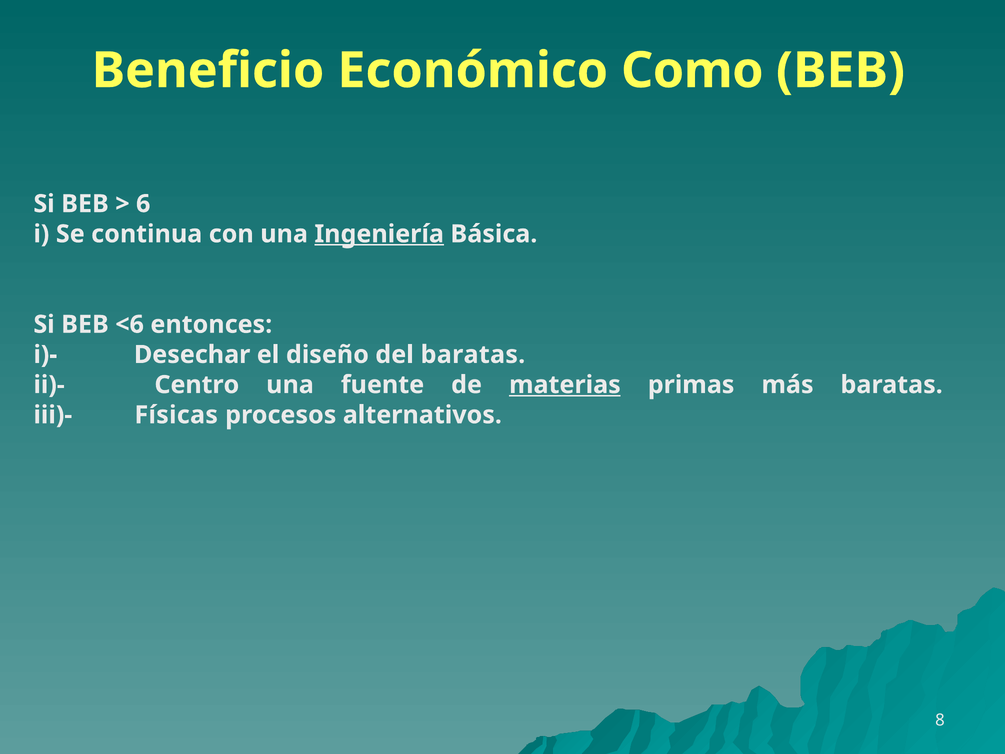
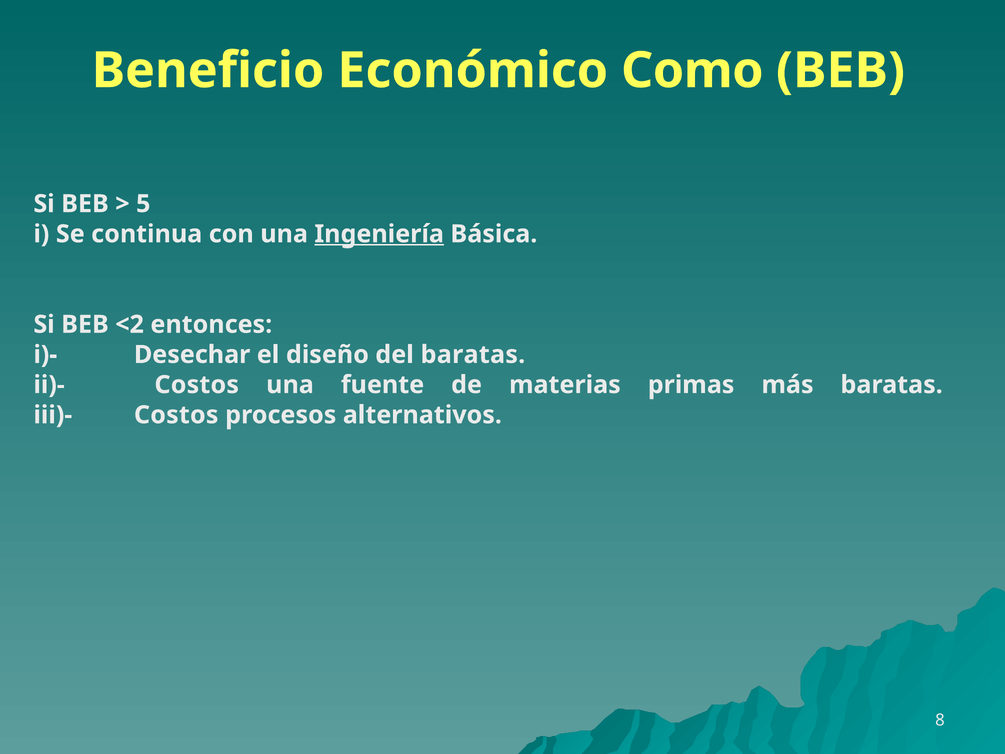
6: 6 -> 5 (143, 204)
<6: <6 -> <2 (130, 324)
ii)- Centro: Centro -> Costos (197, 385)
materias underline: present -> none (565, 385)
iii)- Físicas: Físicas -> Costos (176, 415)
